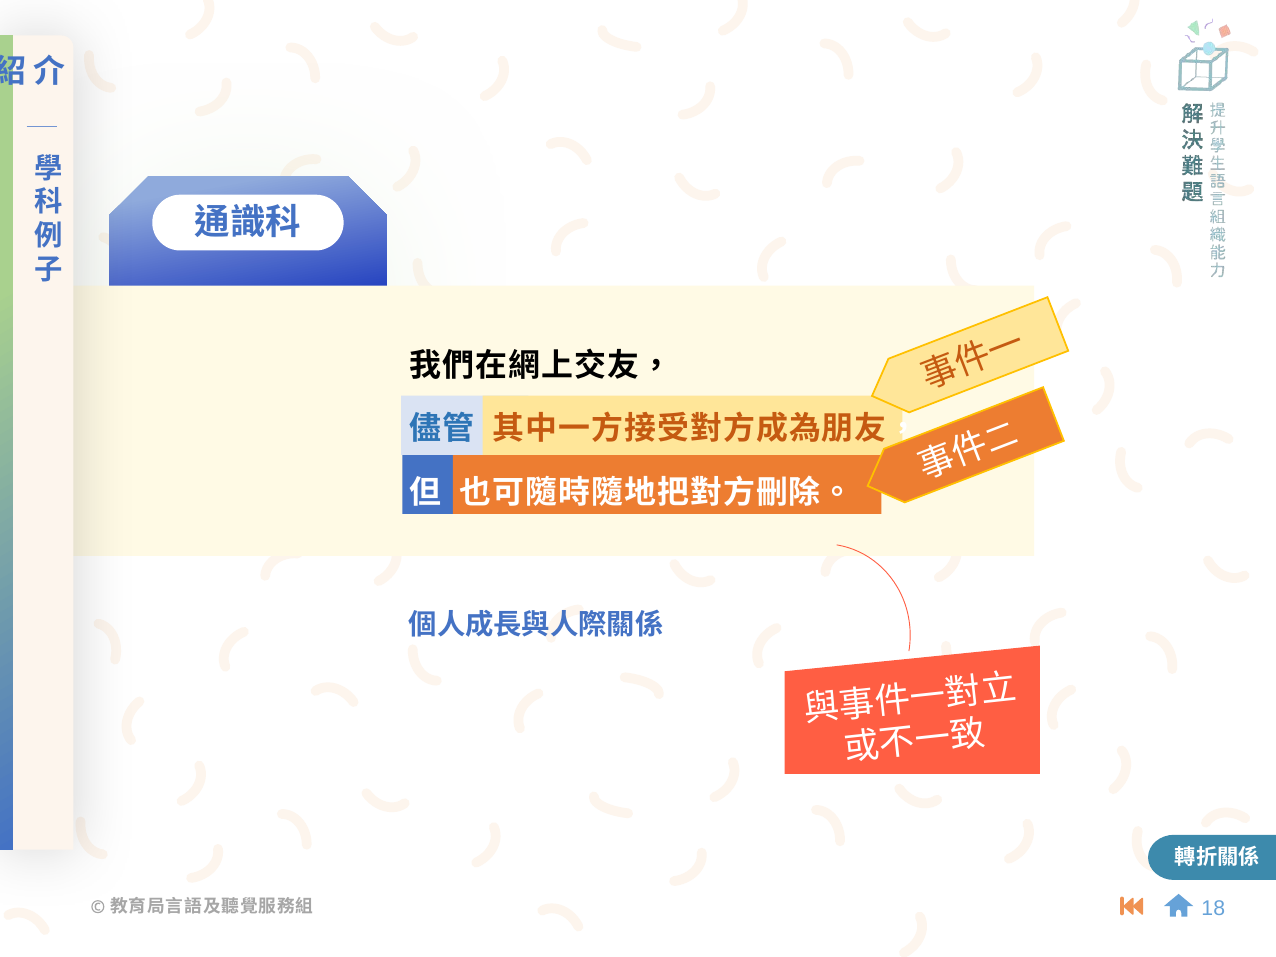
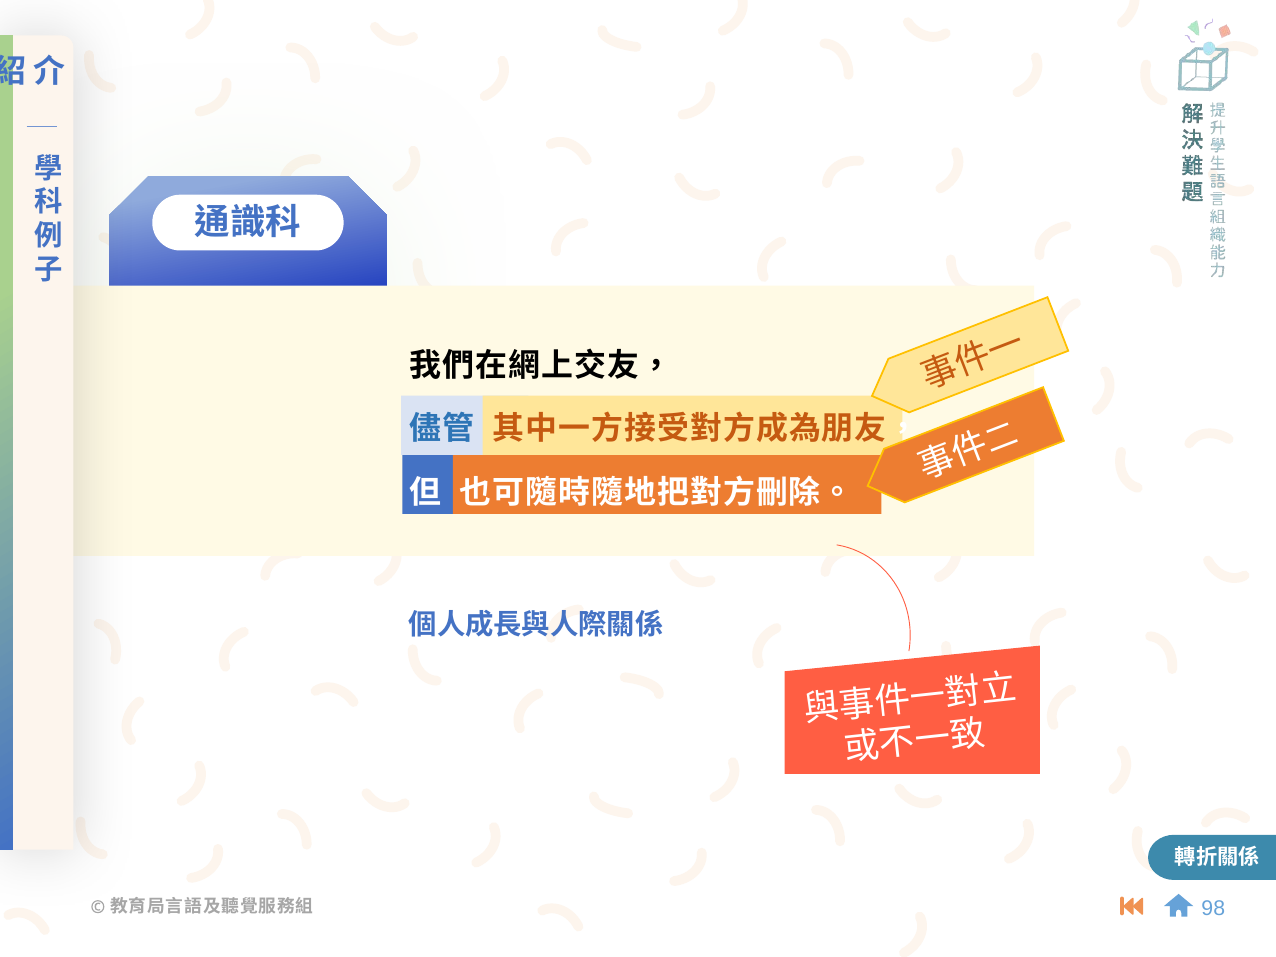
18: 18 -> 98 (1213, 909)
